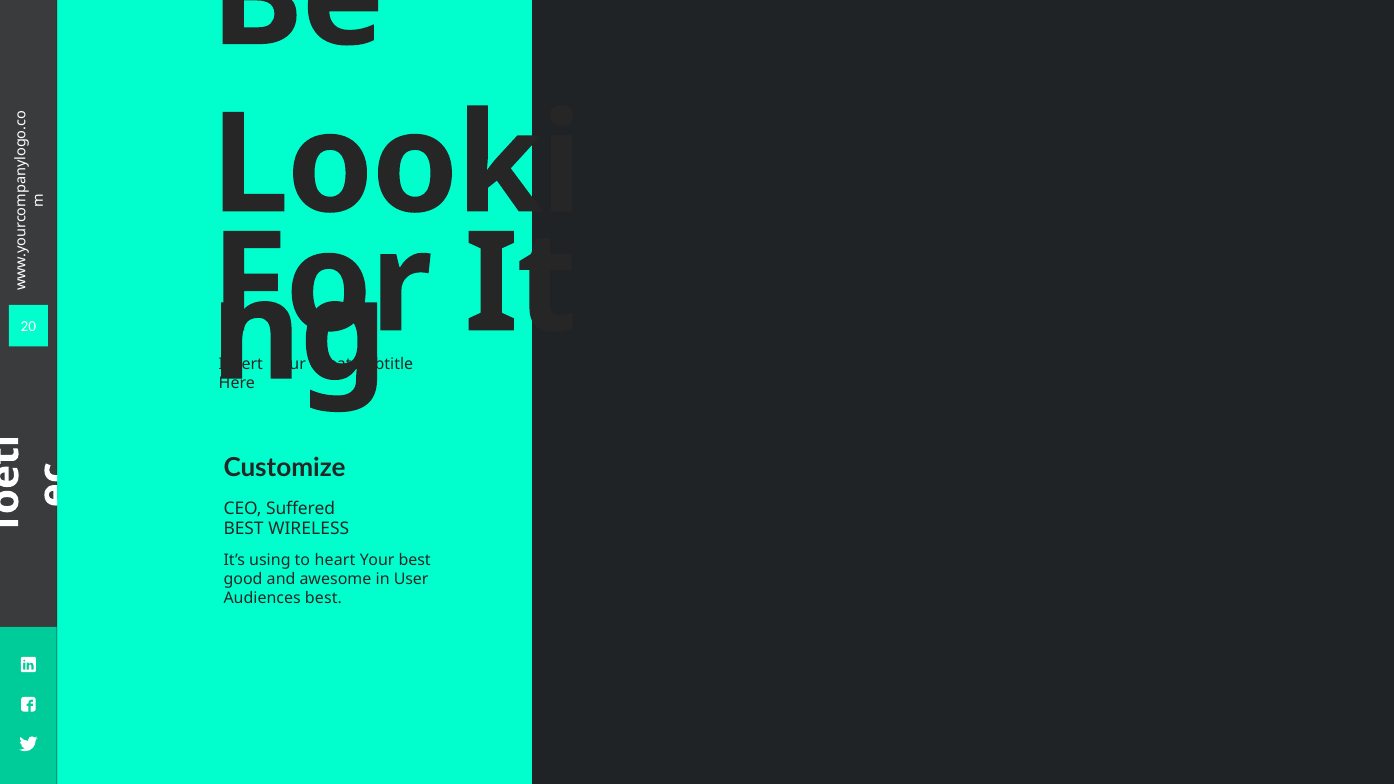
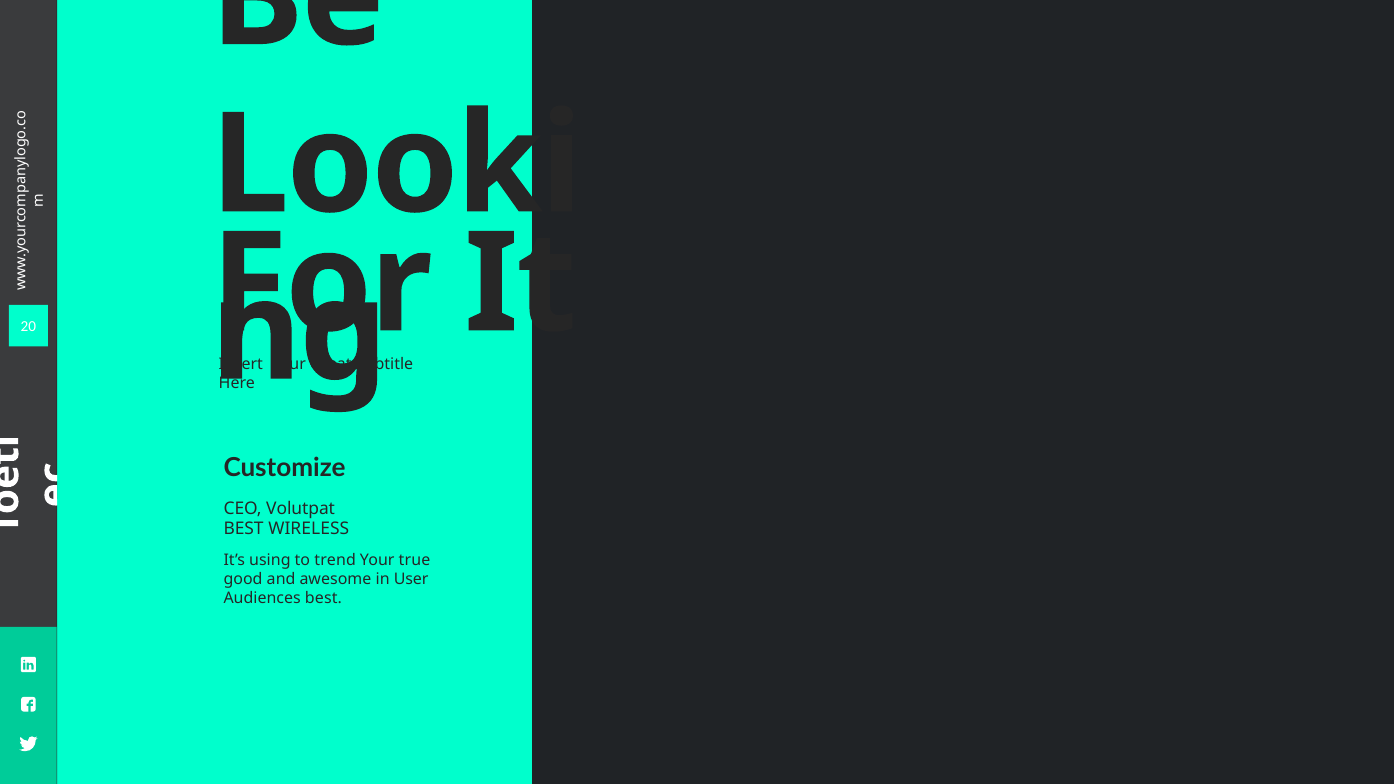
Suffered: Suffered -> Volutpat (301, 508)
heart: heart -> trend (335, 560)
Your best: best -> true (415, 560)
